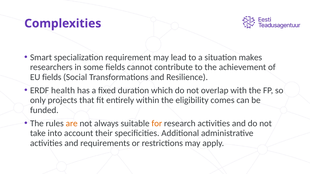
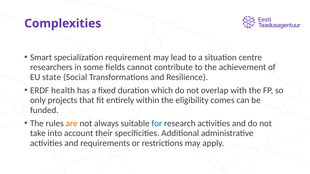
makes: makes -> centre (250, 57)
EU fields: fields -> state (52, 77)
for colour: orange -> blue (157, 124)
